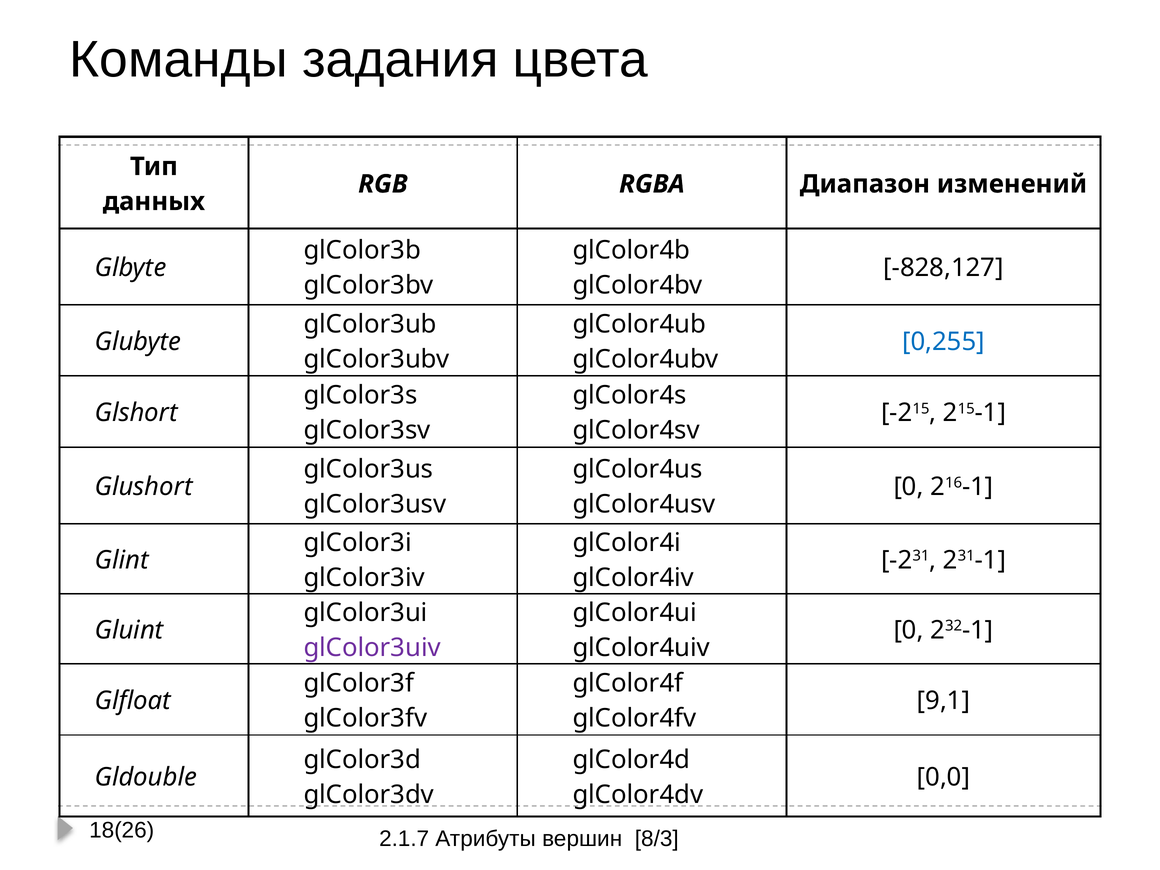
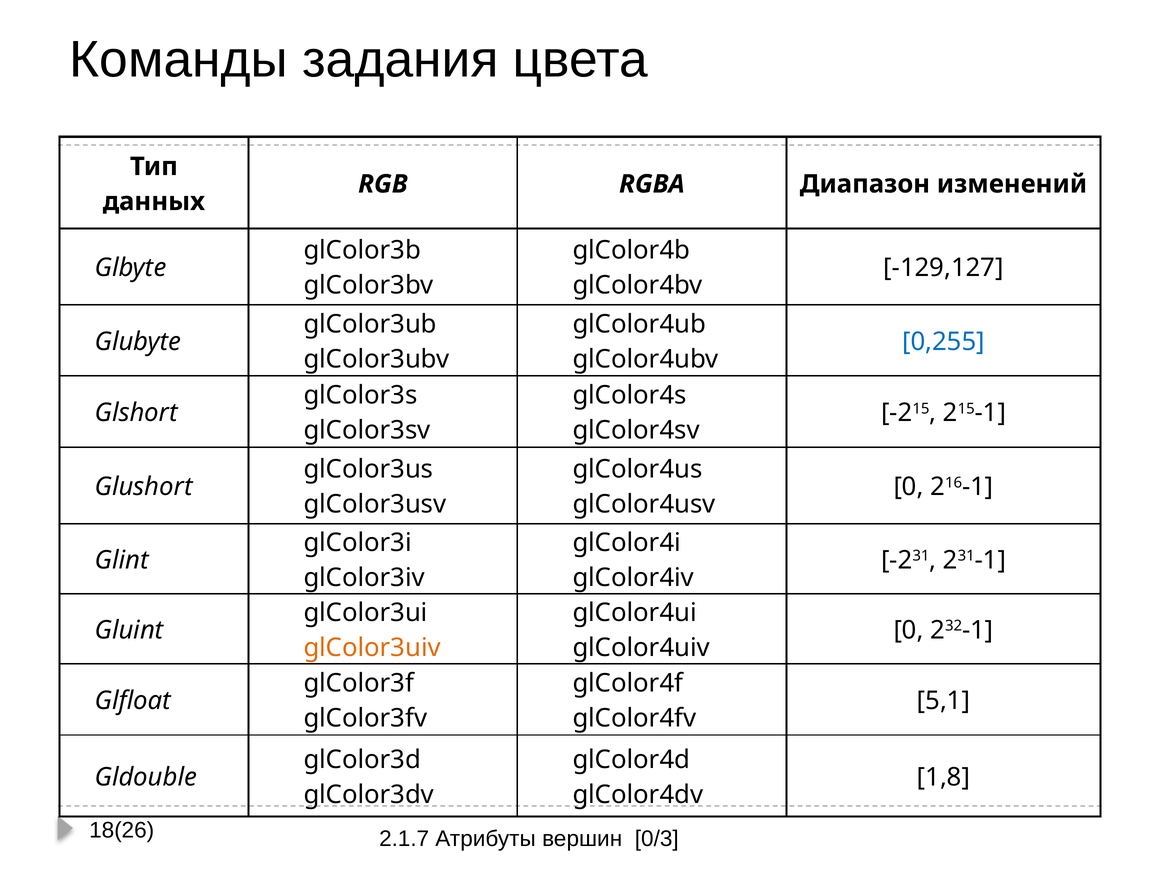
-828,127: -828,127 -> -129,127 (943, 268)
glColor3uiv colour: purple -> orange (372, 648)
9,1: 9,1 -> 5,1 (944, 701)
0,0: 0,0 -> 1,8 (944, 777)
8/3: 8/3 -> 0/3 (657, 839)
